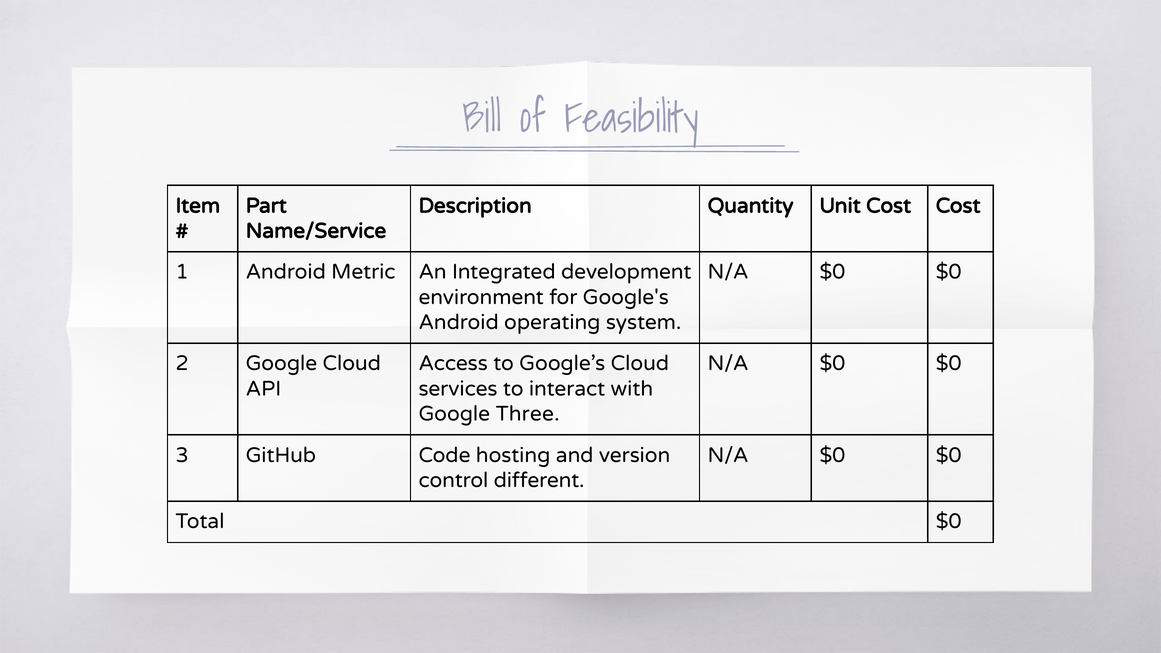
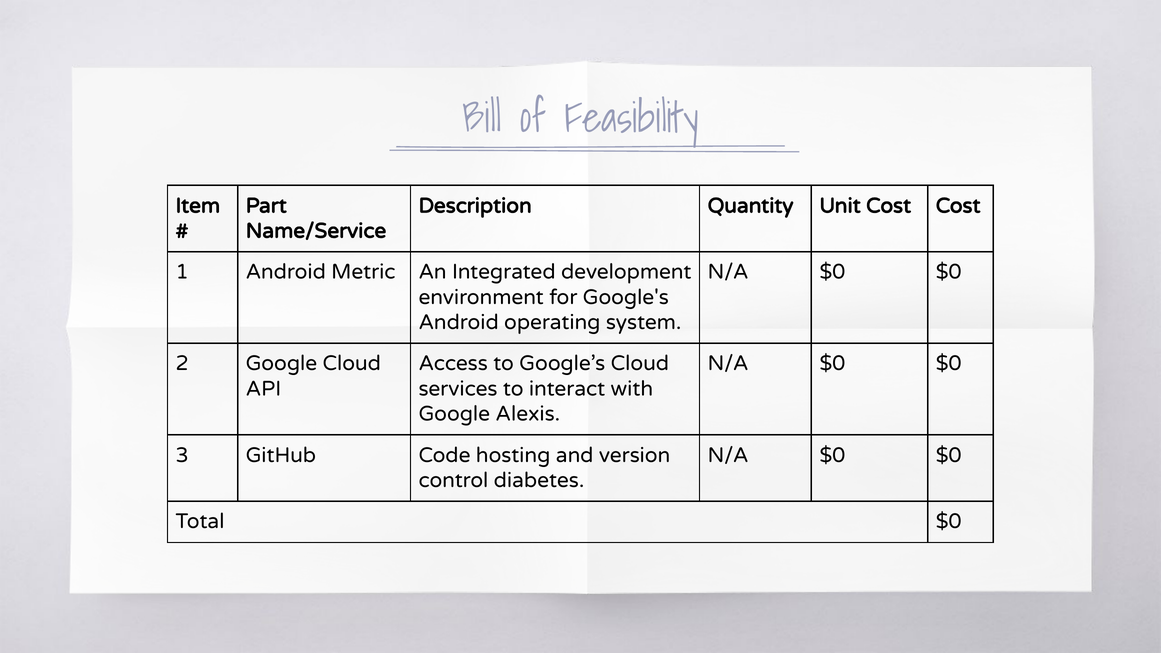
Three: Three -> Alexis (528, 414)
different: different -> diabetes (539, 480)
